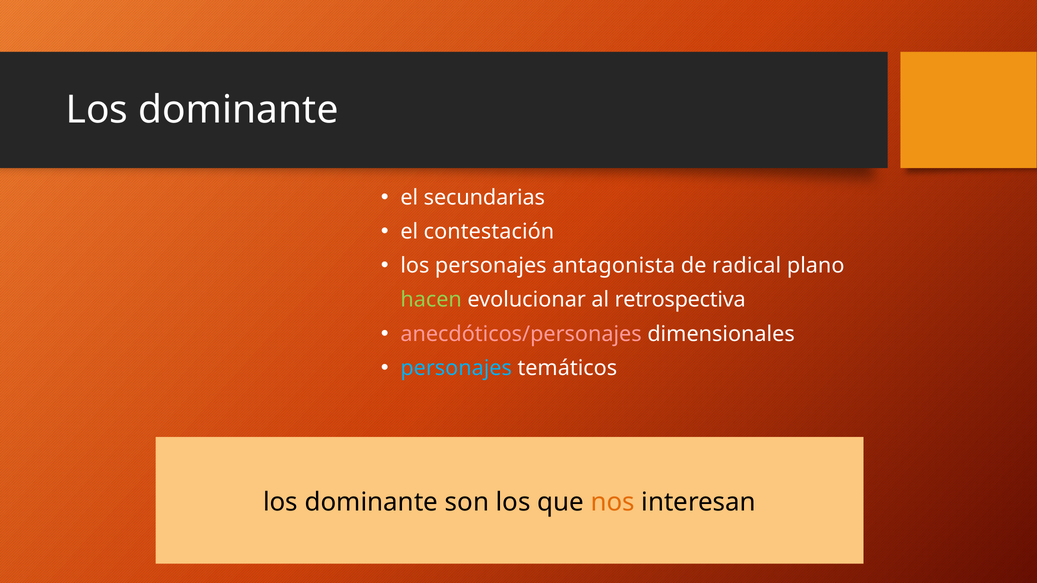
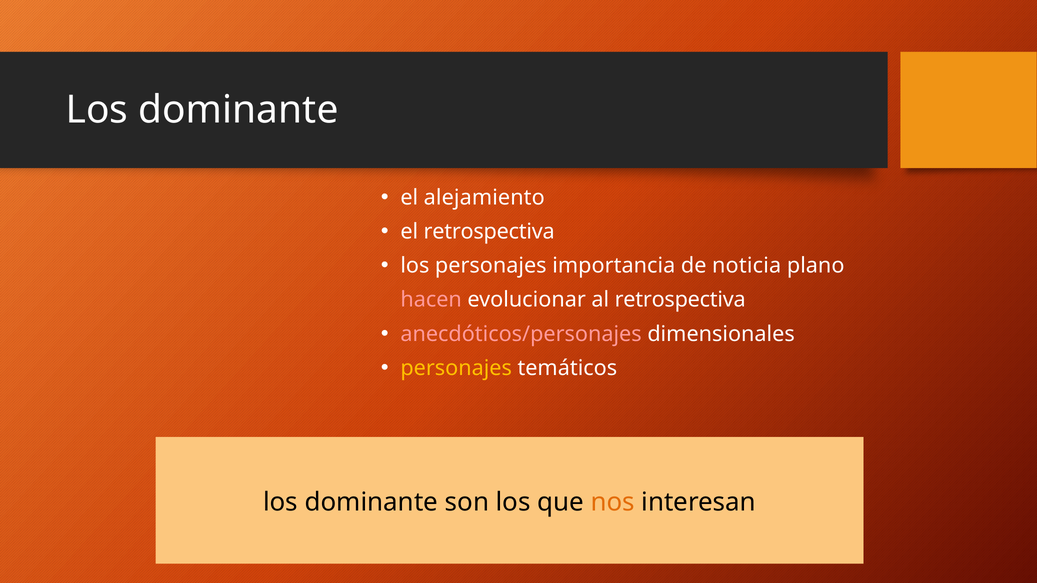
secundarias: secundarias -> alejamiento (484, 197)
el contestación: contestación -> retrospectiva (489, 232)
antagonista: antagonista -> importancia (614, 266)
radical: radical -> noticia (747, 266)
hacen colour: light green -> pink (431, 300)
personajes colour: light blue -> yellow (456, 368)
